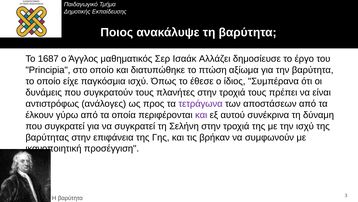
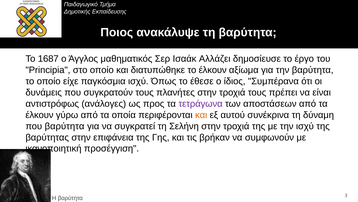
το πτώση: πτώση -> έλκουν (213, 70)
και colour: purple -> orange (201, 115)
που συγκρατεί: συγκρατεί -> βαρύτητα (65, 126)
